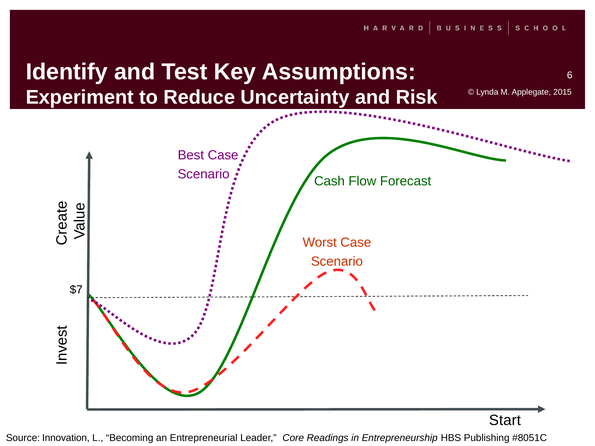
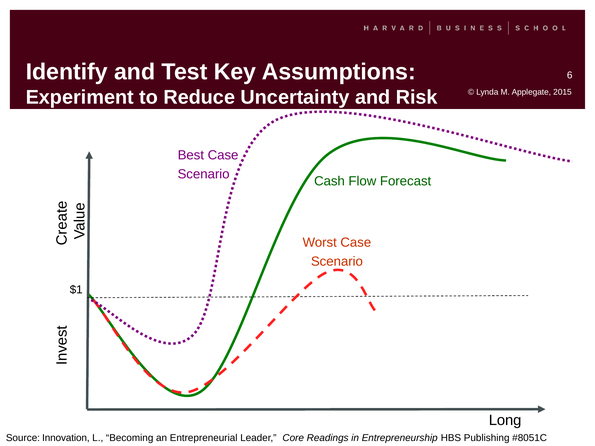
$7: $7 -> $1 (76, 290)
Start: Start -> Long (505, 420)
